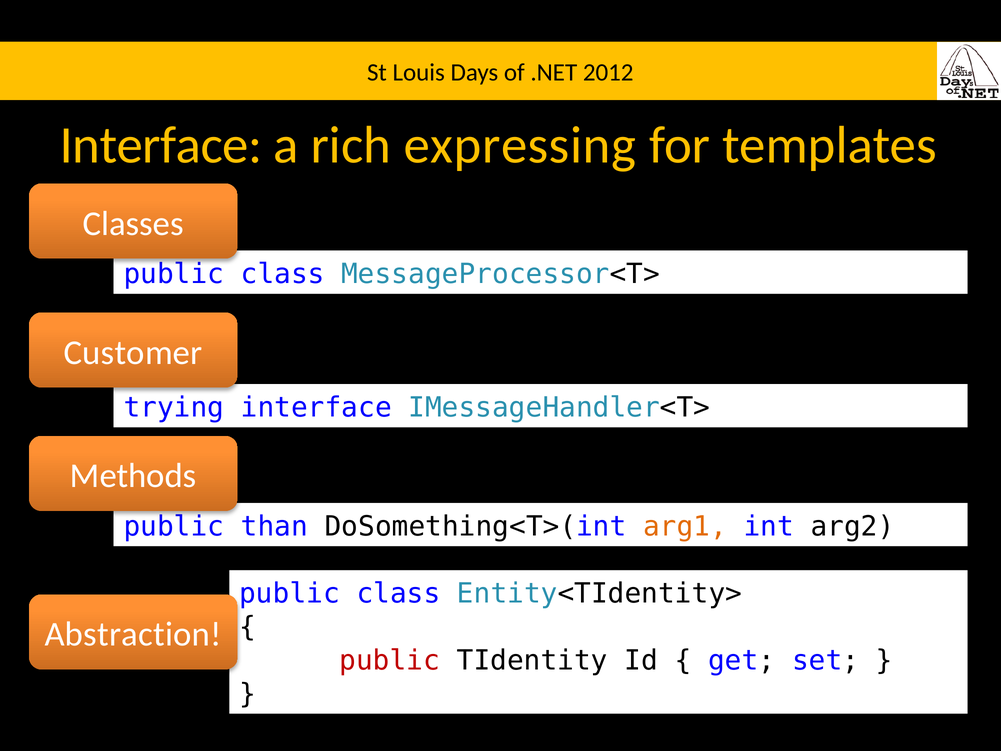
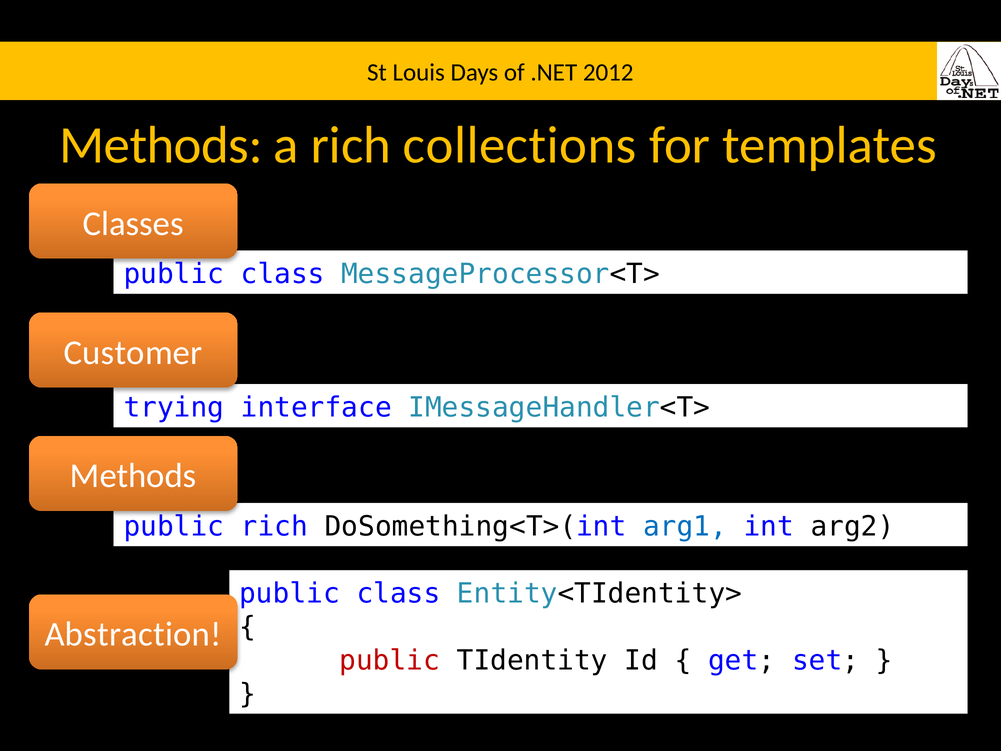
Interface: Interface -> Methods (161, 145)
expressing: expressing -> collections (520, 145)
than: than -> rich (274, 526)
arg1 colour: orange -> blue (685, 526)
